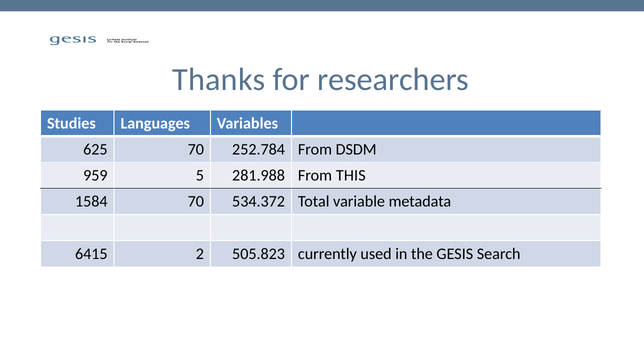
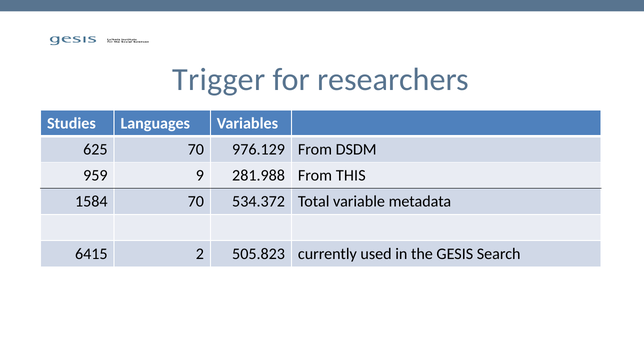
Thanks: Thanks -> Trigger (219, 80)
252.784: 252.784 -> 976.129 (259, 150)
5: 5 -> 9 (200, 176)
